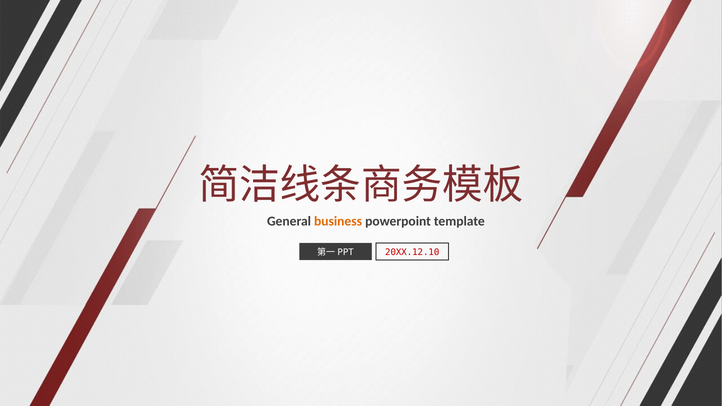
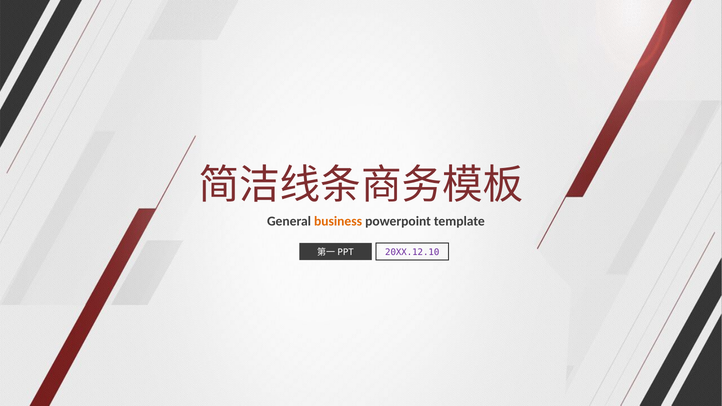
20XX.12.10 colour: red -> purple (412, 252)
